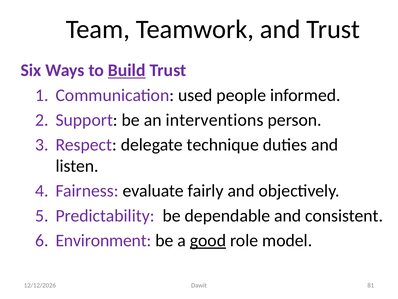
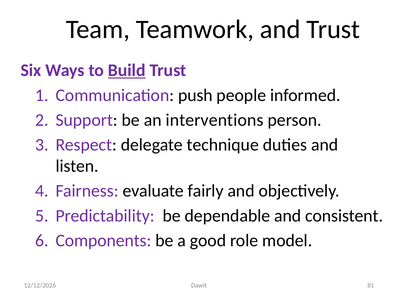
used: used -> push (195, 95)
Environment: Environment -> Components (103, 240)
good underline: present -> none (208, 240)
